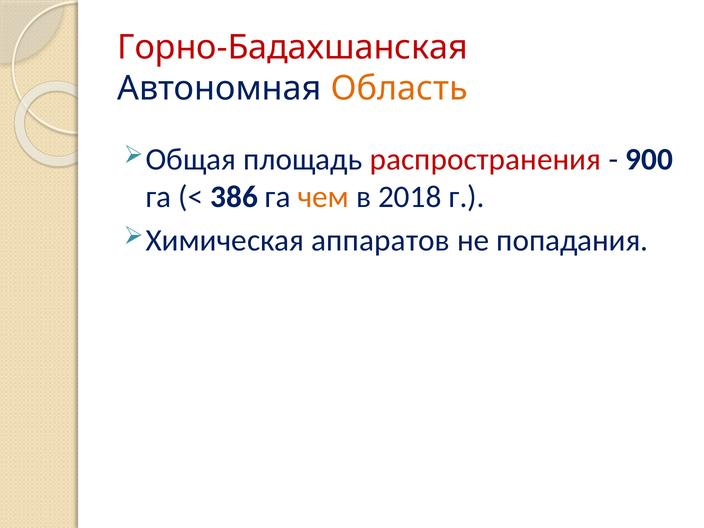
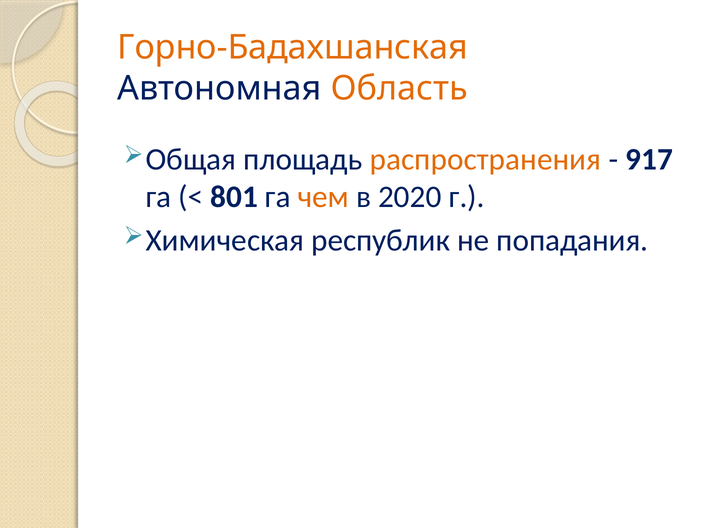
Горно-Бадахшанская colour: red -> orange (293, 48)
распространения colour: red -> orange (485, 159)
900: 900 -> 917 (649, 159)
386: 386 -> 801 (234, 197)
2018: 2018 -> 2020 (410, 197)
аппаратов: аппаратов -> республик (381, 240)
